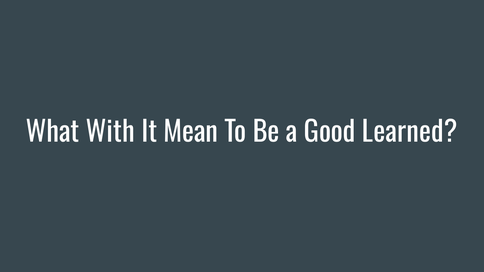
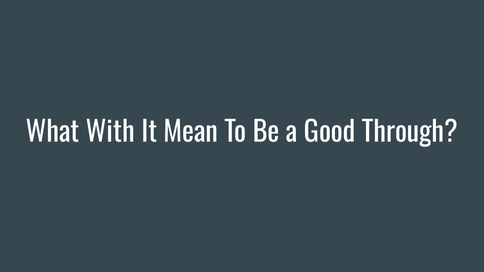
Learned: Learned -> Through (410, 133)
